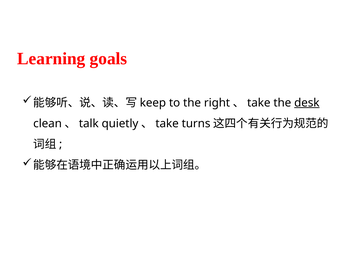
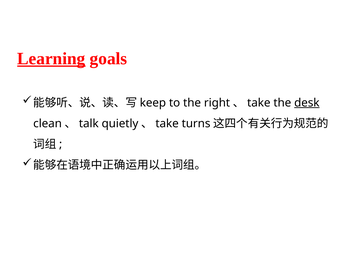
Learning underline: none -> present (51, 59)
